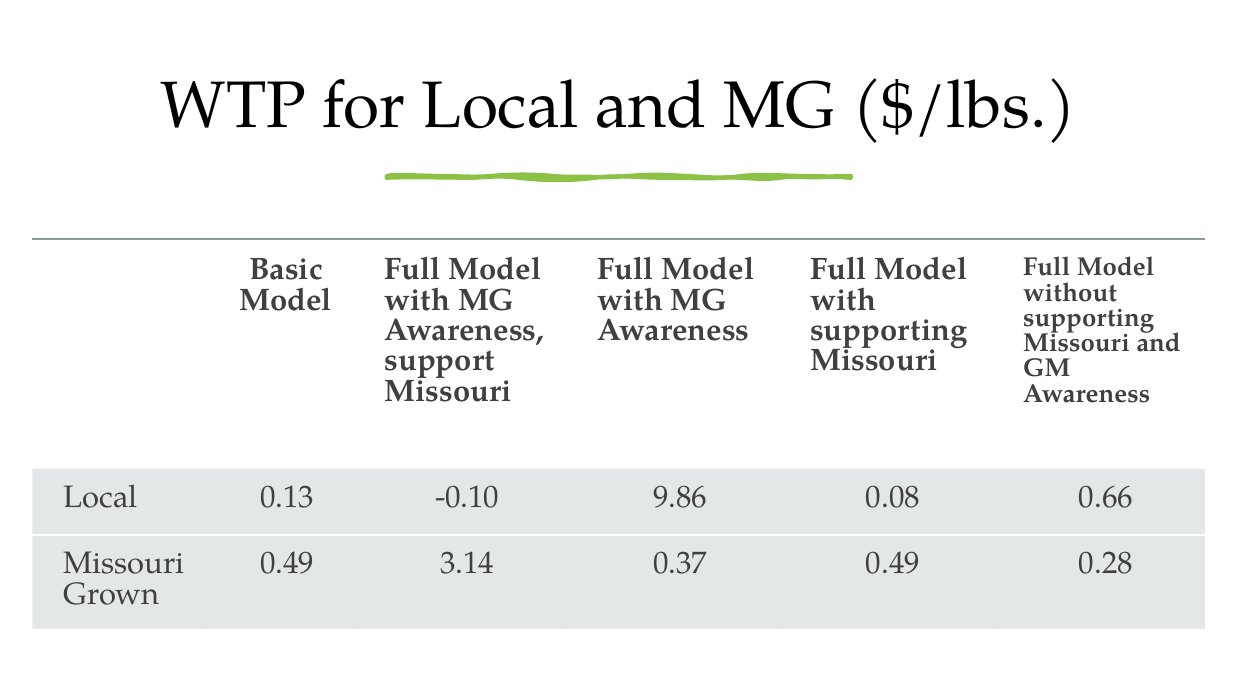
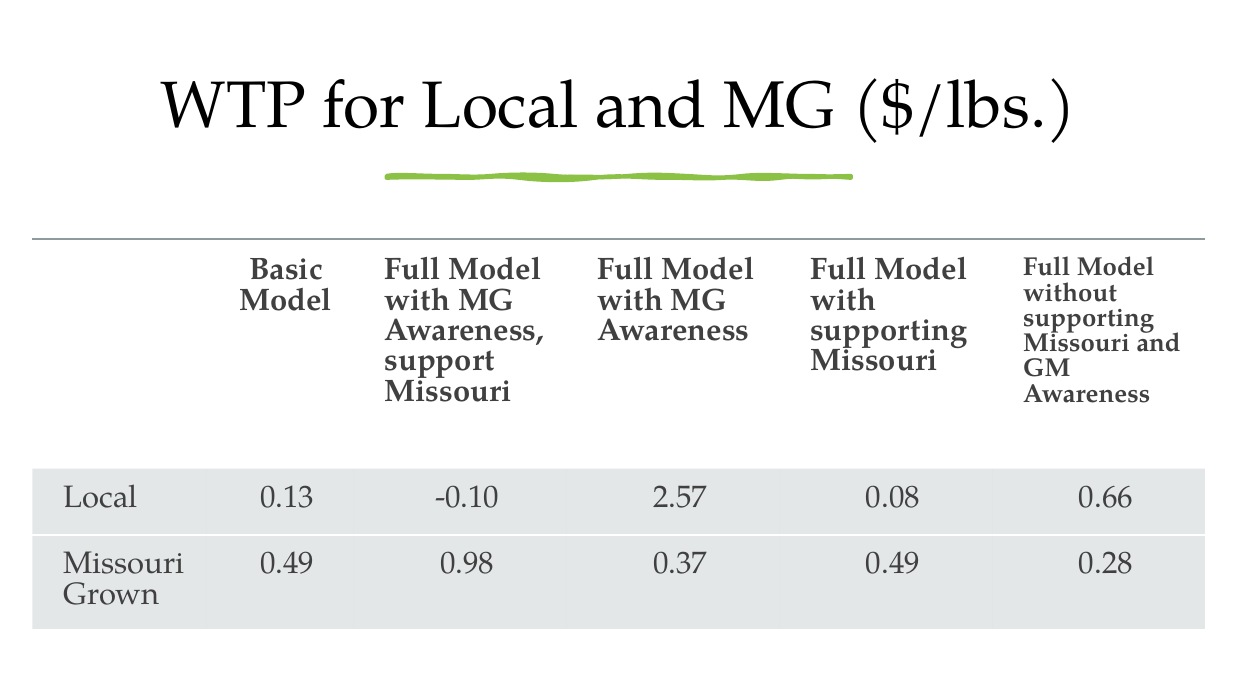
9.86: 9.86 -> 2.57 (680, 497)
3.14: 3.14 -> 0.98 (467, 564)
